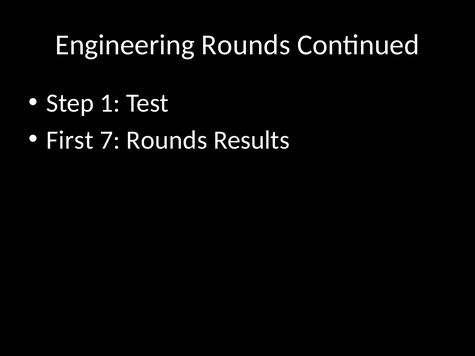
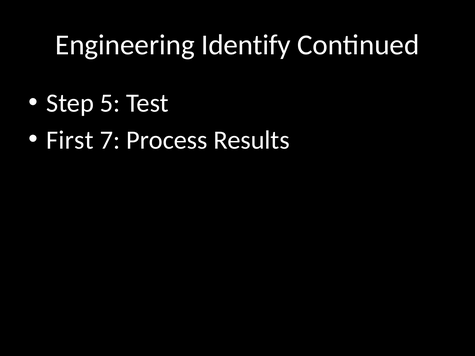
Engineering Rounds: Rounds -> Identify (246, 45)
1: 1 -> 5 (110, 103)
7 Rounds: Rounds -> Process (167, 140)
